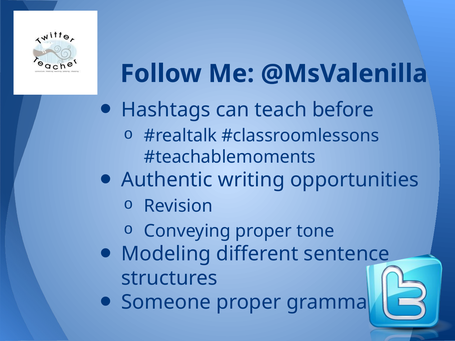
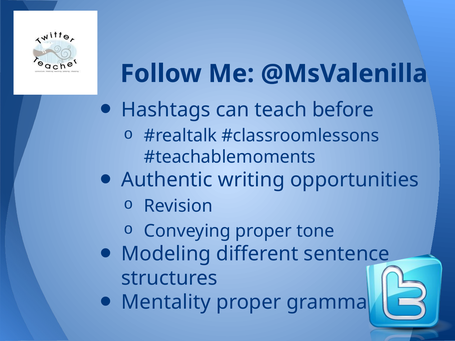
Someone: Someone -> Mentality (166, 302)
